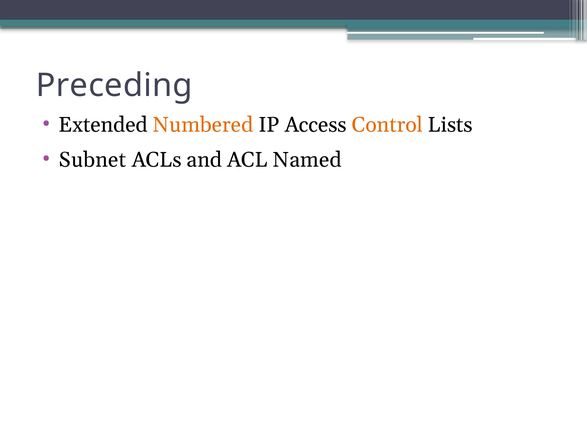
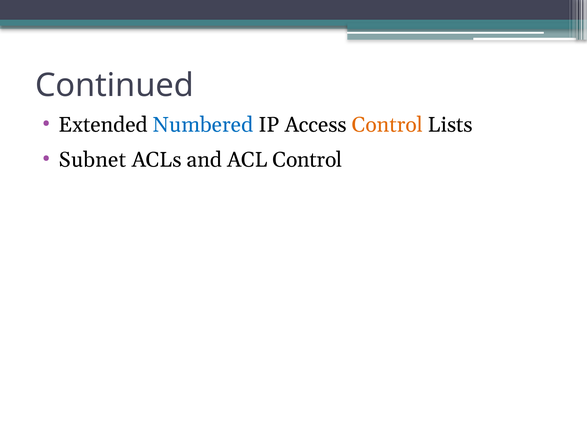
Preceding: Preceding -> Continued (114, 85)
Numbered colour: orange -> blue (203, 125)
ACL Named: Named -> Control (308, 160)
